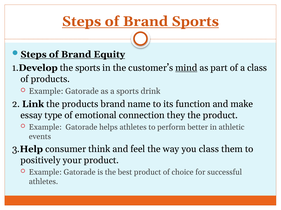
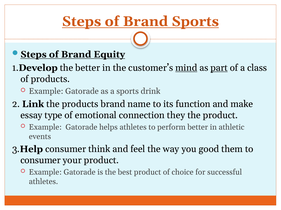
the sports: sports -> better (88, 68)
part underline: none -> present (219, 68)
you class: class -> good (209, 150)
positively: positively -> consumer (41, 161)
